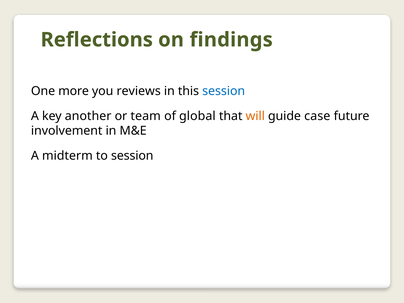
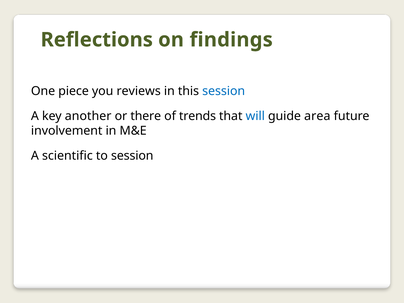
more: more -> piece (74, 91)
team: team -> there (146, 116)
global: global -> trends (198, 116)
will colour: orange -> blue (255, 116)
case: case -> area (317, 116)
midterm: midterm -> scientific (67, 156)
